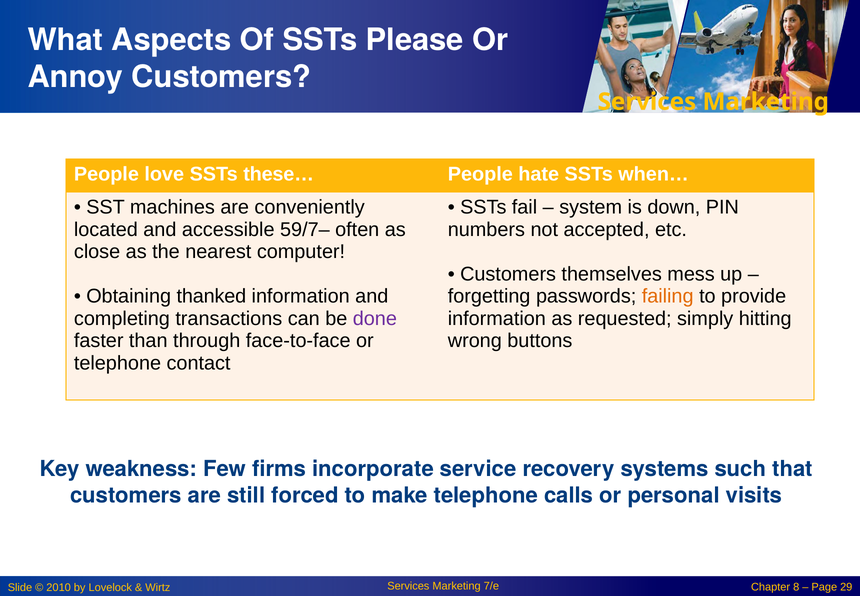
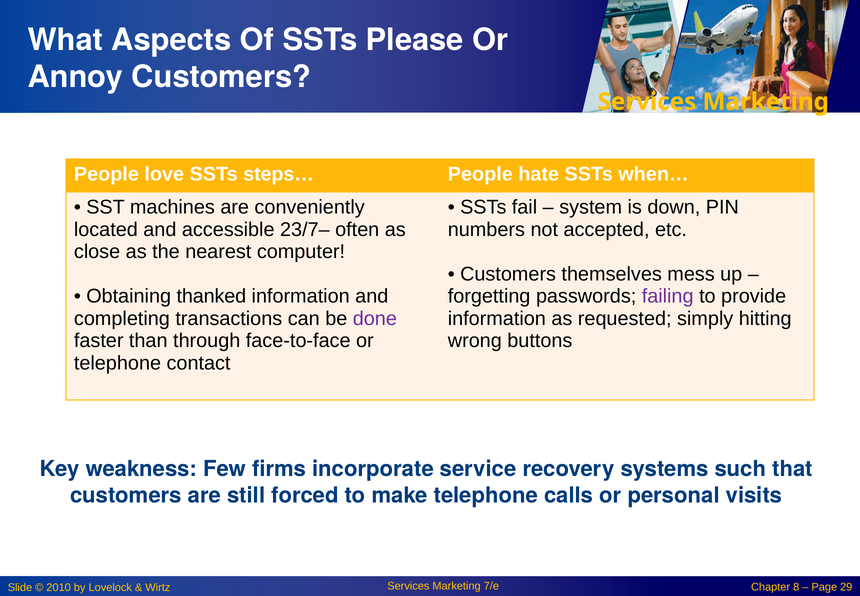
these…: these… -> steps… (279, 174)
59/7–: 59/7– -> 23/7– (305, 229)
failing colour: orange -> purple (668, 296)
